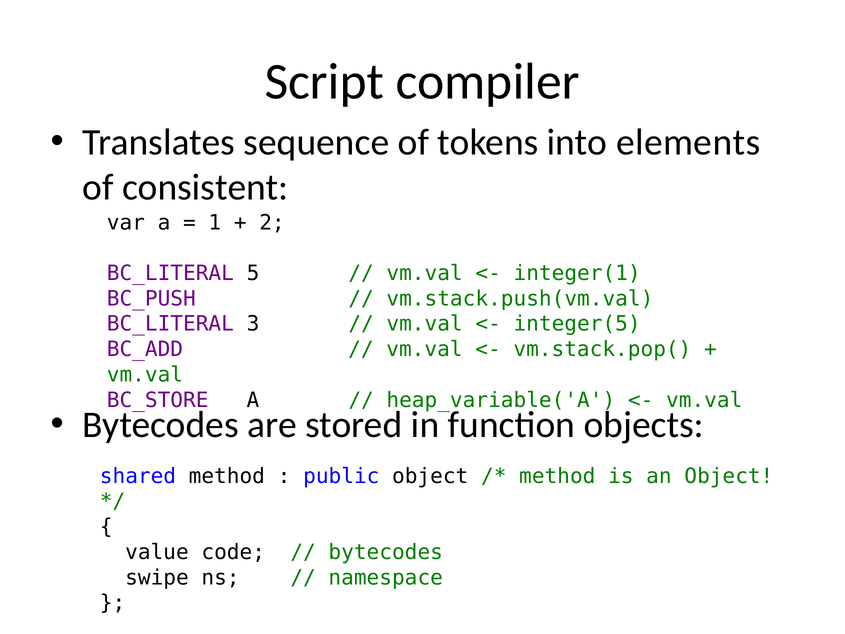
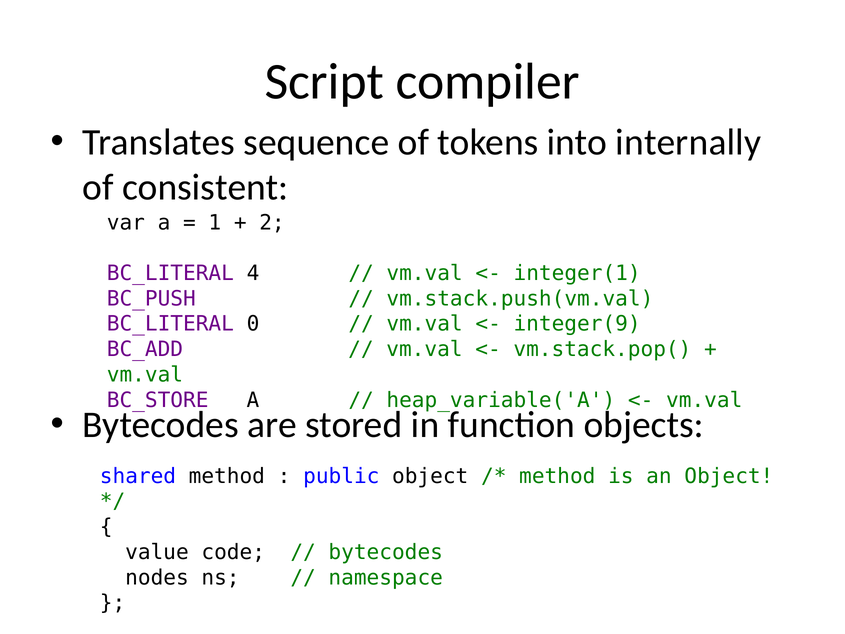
elements: elements -> internally (688, 142)
5: 5 -> 4 (253, 273)
3: 3 -> 0 (253, 324)
integer(5: integer(5 -> integer(9 (577, 324)
swipe: swipe -> nodes (157, 577)
